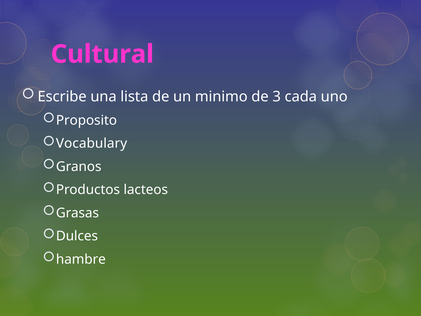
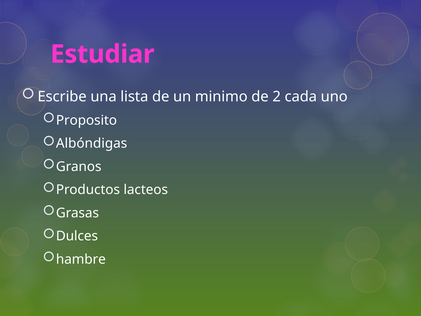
Cultural: Cultural -> Estudiar (102, 54)
3: 3 -> 2 (277, 96)
Vocabulary: Vocabulary -> Albóndigas (92, 143)
